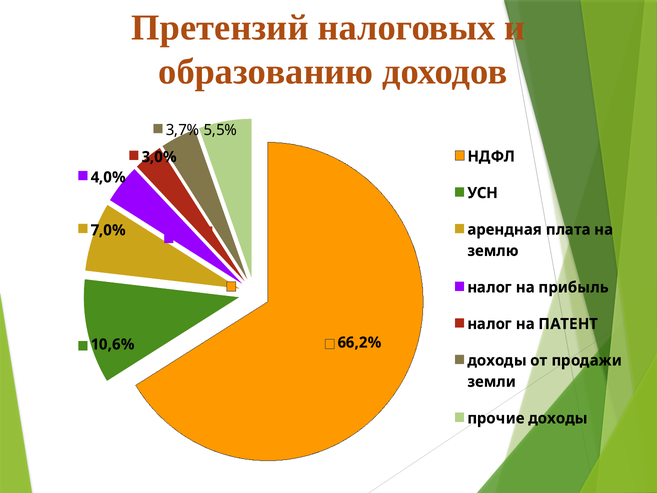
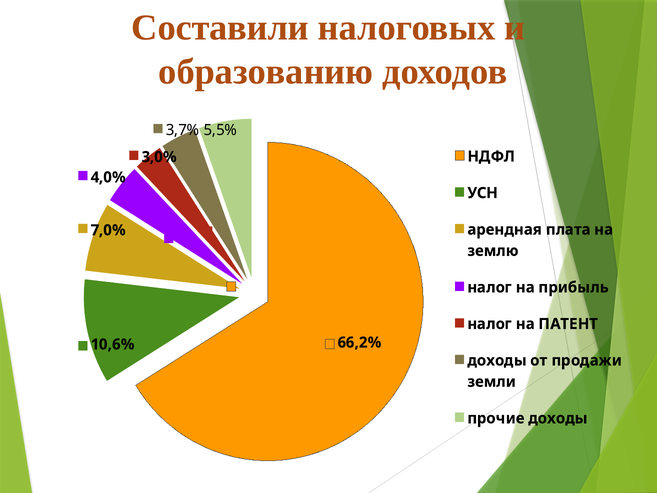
Претензий: Претензий -> Составили (220, 28)
